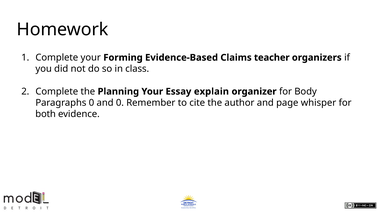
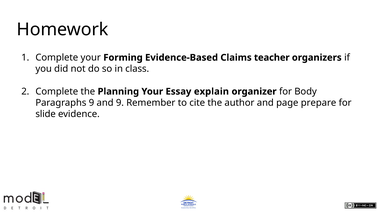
Paragraphs 0: 0 -> 9 (91, 103)
and 0: 0 -> 9 (120, 103)
whisper: whisper -> prepare (319, 103)
both: both -> slide (46, 114)
